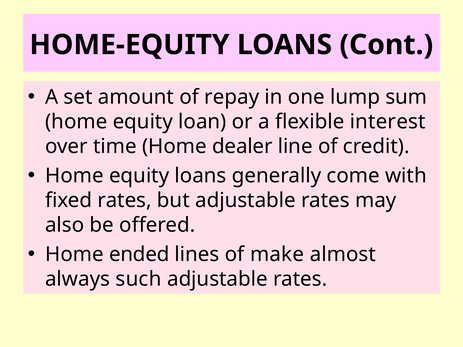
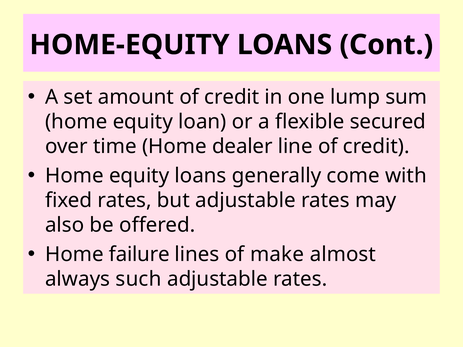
amount of repay: repay -> credit (232, 97)
interest: interest -> secured (388, 122)
ended: ended -> failure (139, 255)
